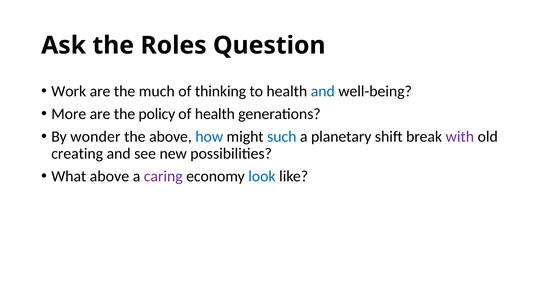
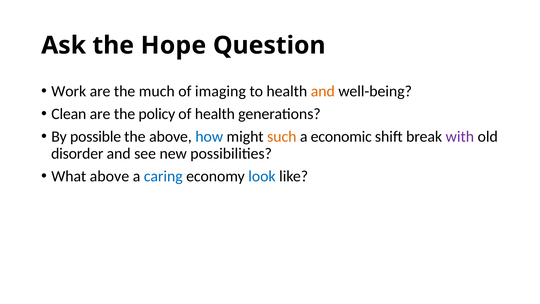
Roles: Roles -> Hope (173, 45)
thinking: thinking -> imaging (220, 91)
and colour: blue -> orange (323, 91)
More: More -> Clean (69, 114)
wonder: wonder -> possible (96, 137)
such colour: blue -> orange (282, 137)
planetary: planetary -> economic (341, 137)
creating: creating -> disorder (77, 154)
caring colour: purple -> blue (163, 176)
